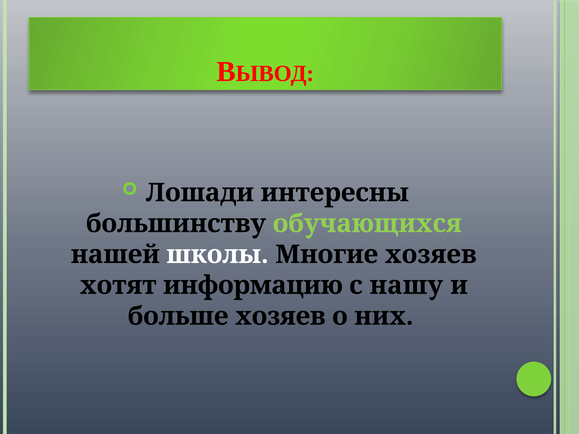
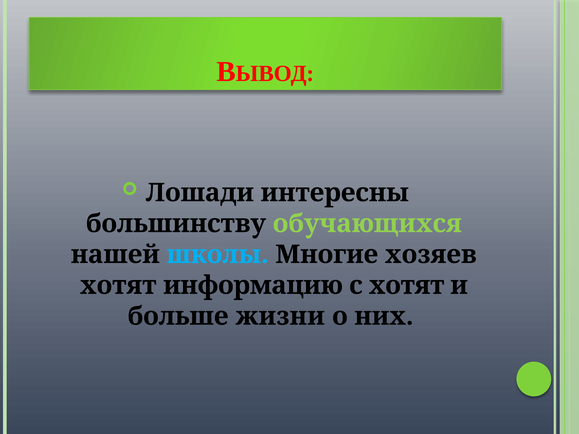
школы colour: white -> light blue (218, 255)
с нашу: нашу -> хотят (407, 286)
больше хозяев: хозяев -> жизни (280, 316)
